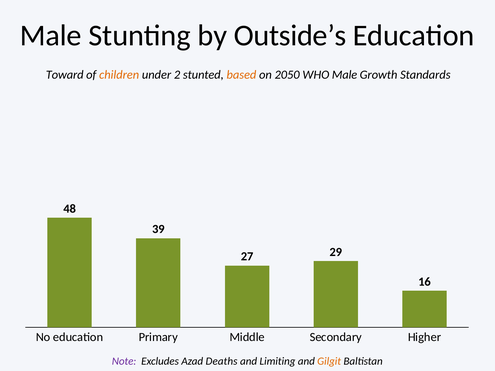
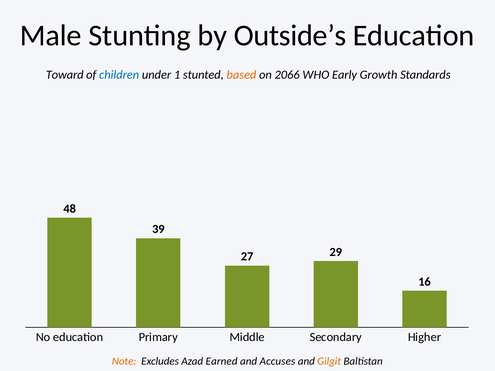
children colour: orange -> blue (119, 75)
2: 2 -> 1 (177, 75)
2050: 2050 -> 2066 (287, 75)
WHO Male: Male -> Early (345, 75)
Note colour: purple -> orange (124, 362)
Deaths: Deaths -> Earned (222, 362)
Limiting: Limiting -> Accuses (277, 362)
